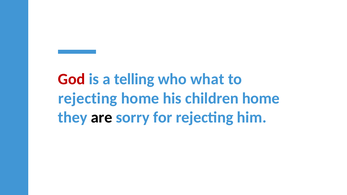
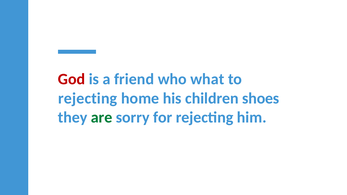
telling: telling -> friend (134, 79)
children home: home -> shoes (261, 98)
are colour: black -> green (102, 117)
